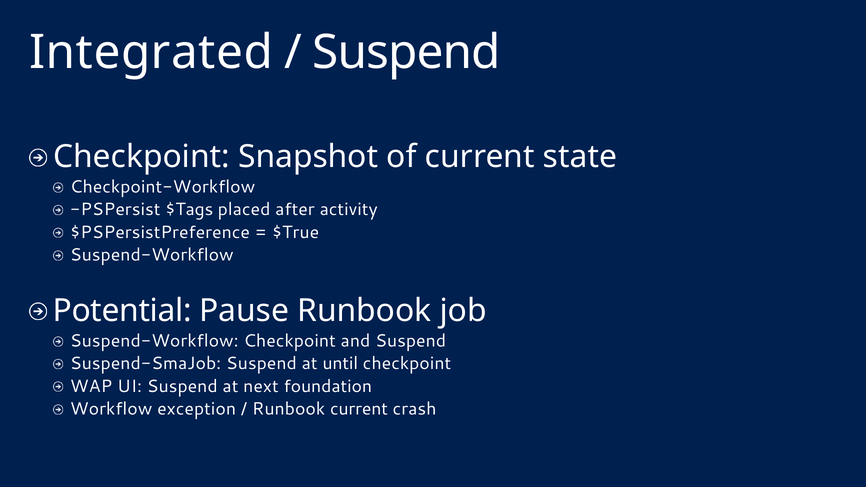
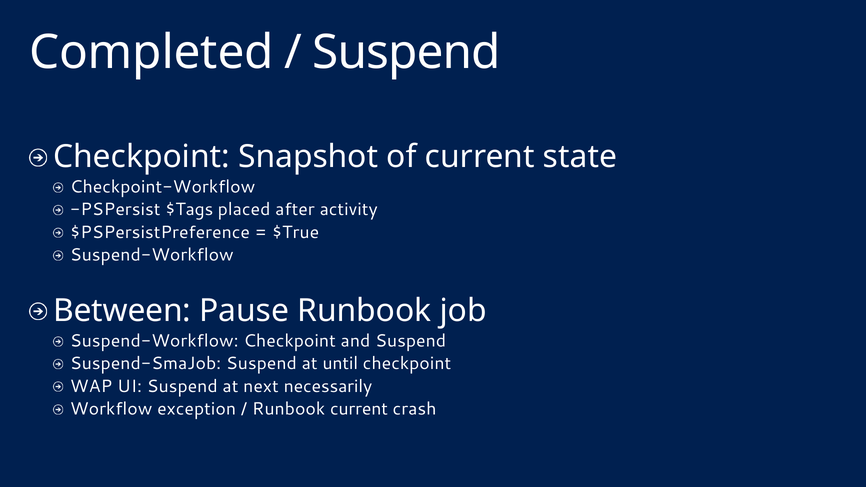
Integrated: Integrated -> Completed (151, 52)
Potential: Potential -> Between (122, 311)
foundation: foundation -> necessarily (328, 386)
